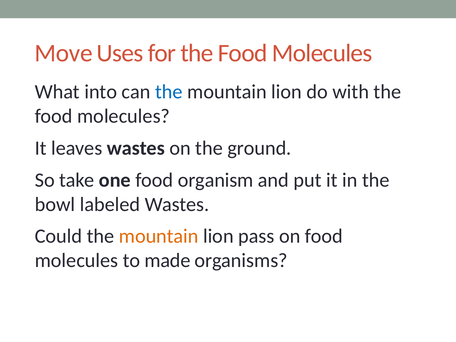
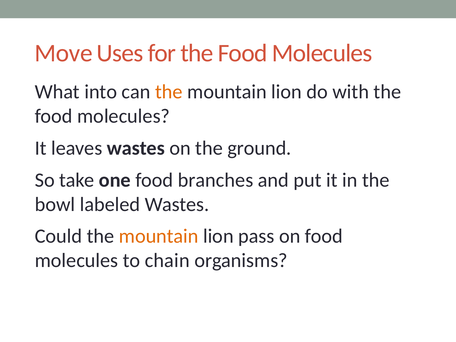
the colour: blue -> orange (169, 92)
organism: organism -> branches (216, 180)
made: made -> chain (167, 261)
